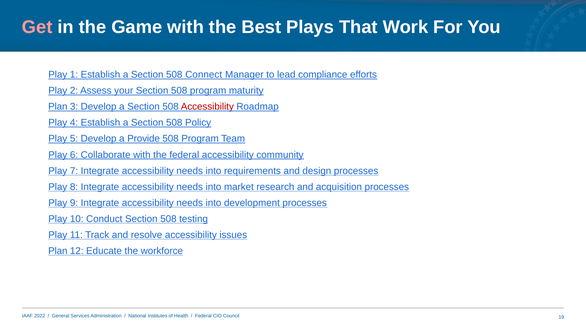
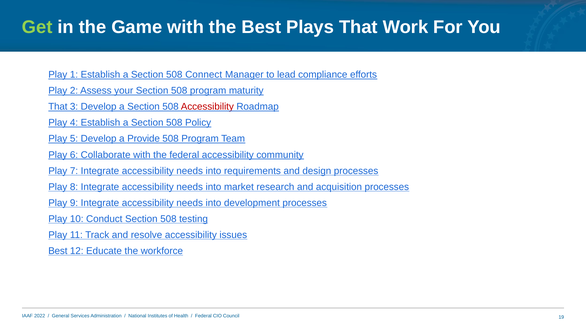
Get colour: pink -> light green (37, 27)
Plan: Plan -> That (58, 107)
Plan: Plan -> Best (58, 251)
